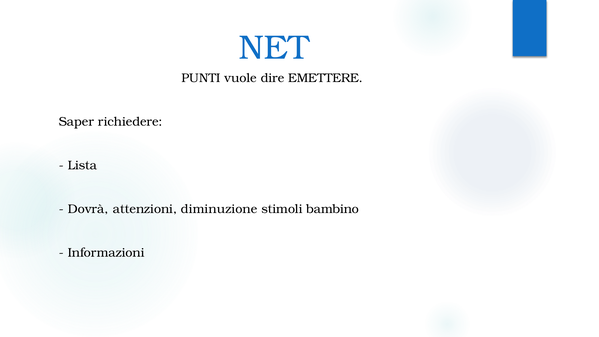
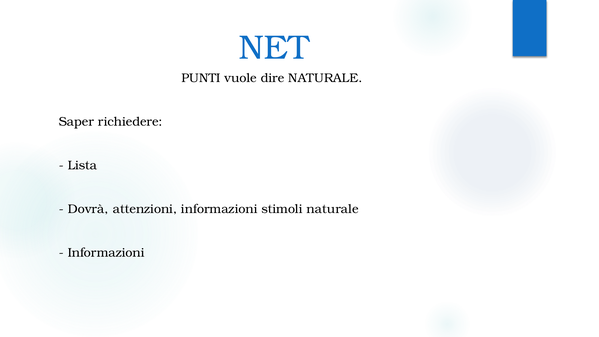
dire EMETTERE: EMETTERE -> NATURALE (325, 78)
attenzioni diminuzione: diminuzione -> informazioni (219, 209)
stimoli bambino: bambino -> naturale (333, 209)
